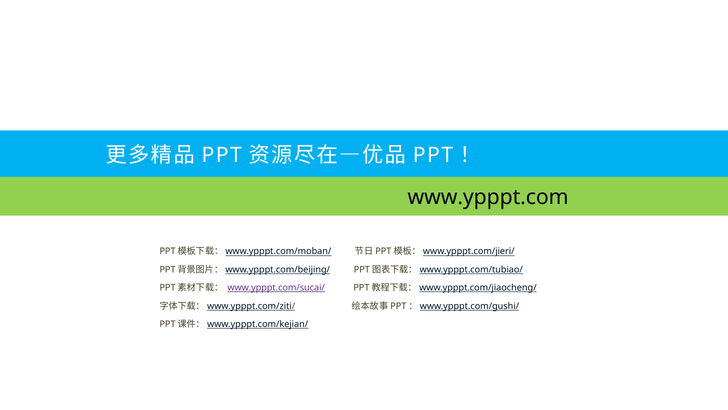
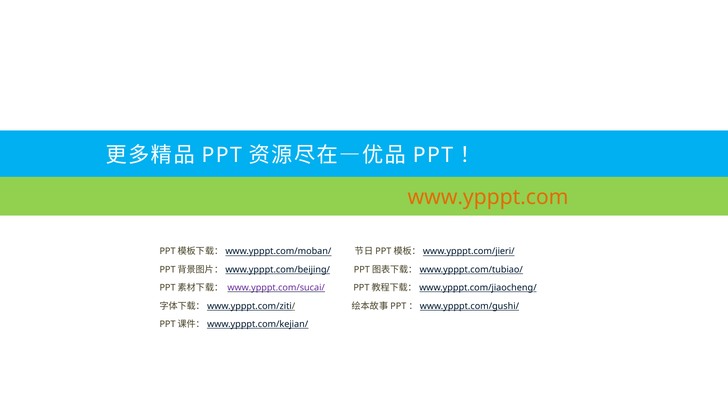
www.ypppt.com colour: black -> orange (488, 197)
